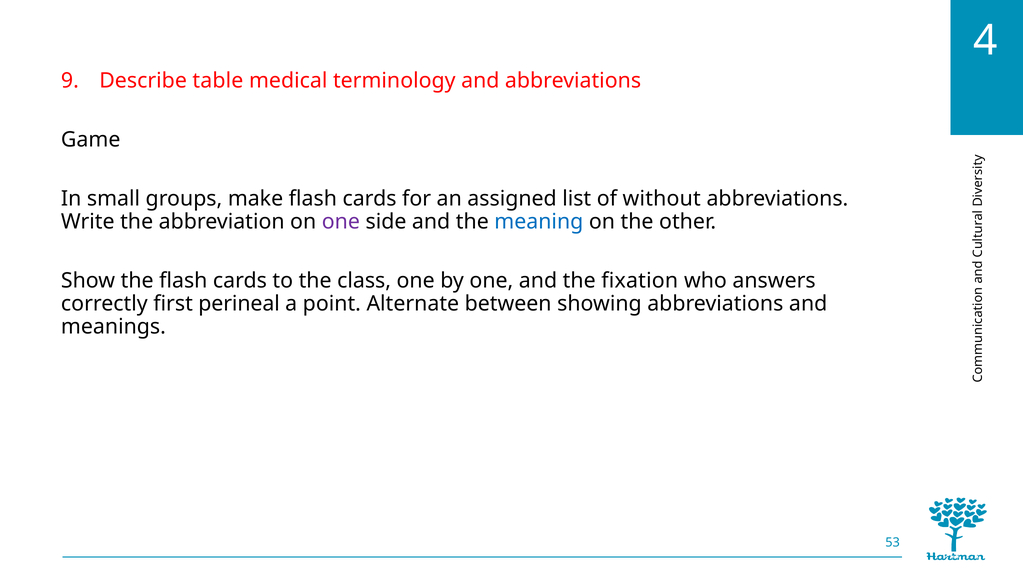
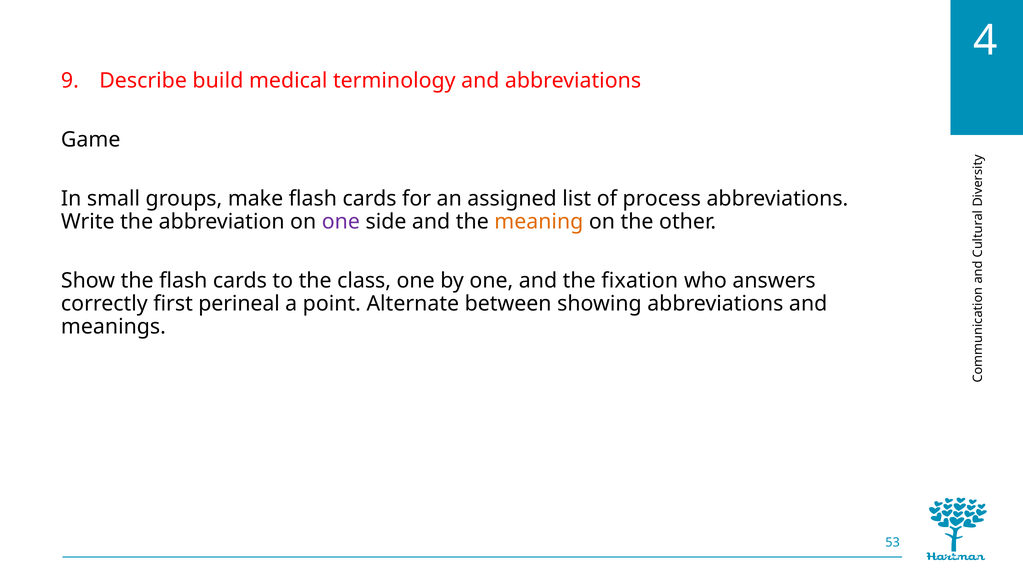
table: table -> build (218, 81)
without: without -> process (662, 198)
meaning colour: blue -> orange (539, 221)
